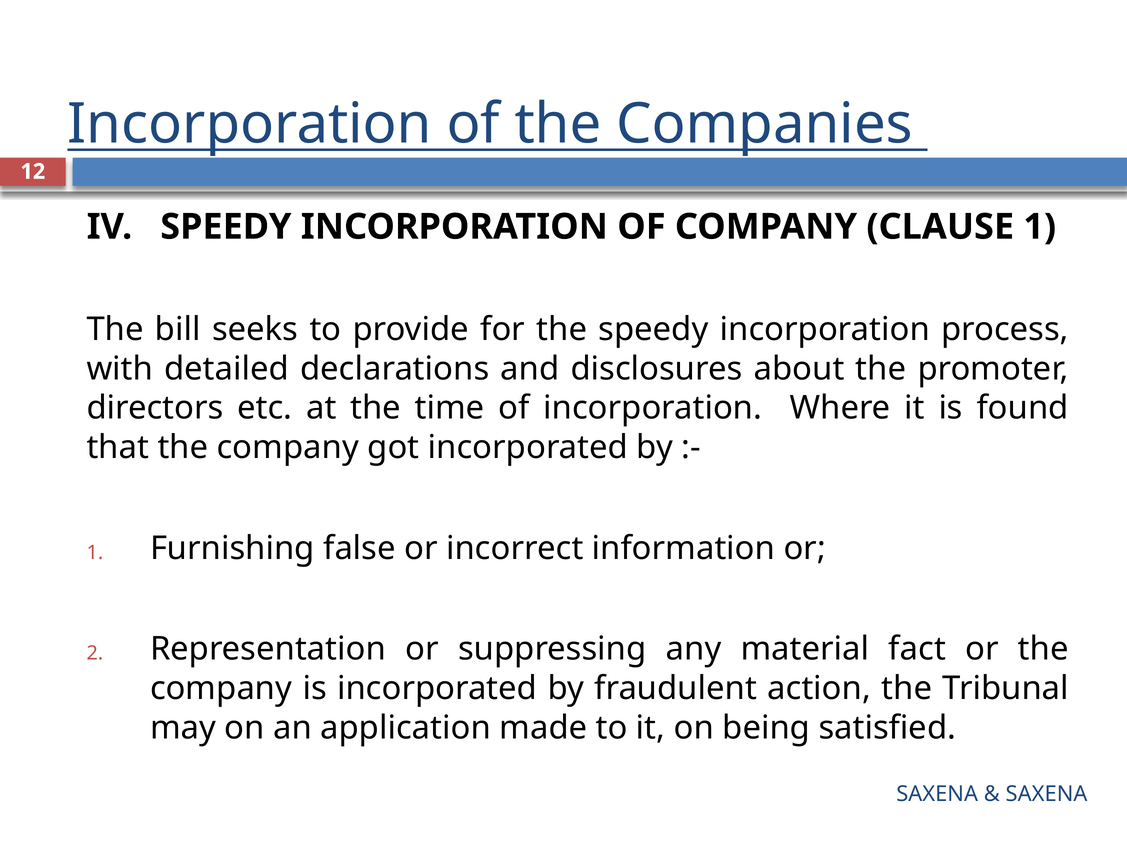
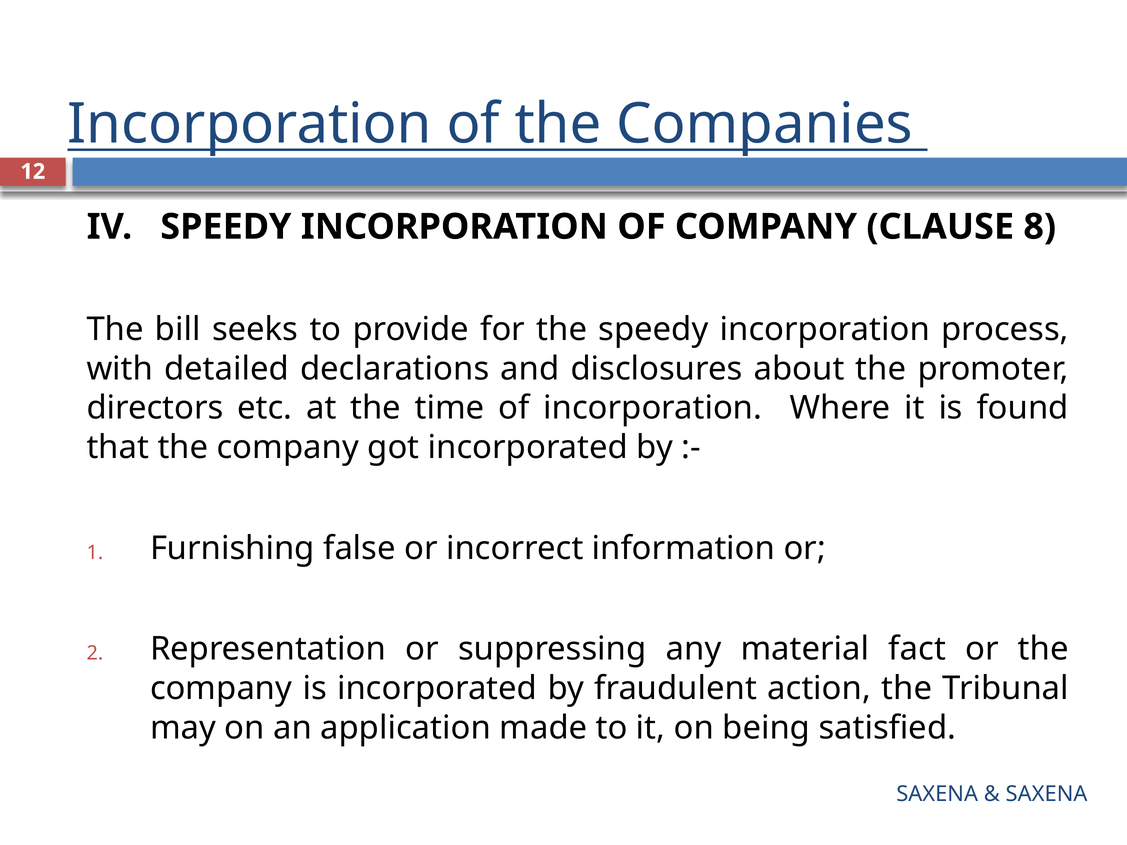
CLAUSE 1: 1 -> 8 (1040, 227)
